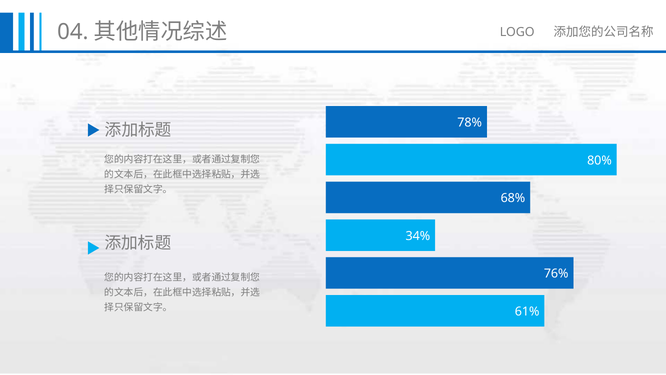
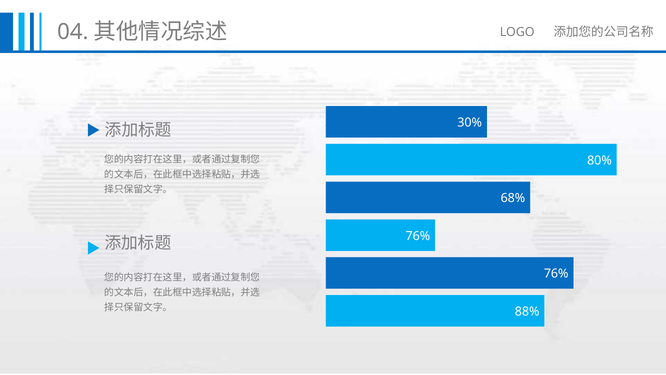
78%: 78% -> 30% (470, 123)
34%: 34% -> 76% (418, 236)
61%: 61% -> 88% (527, 311)
